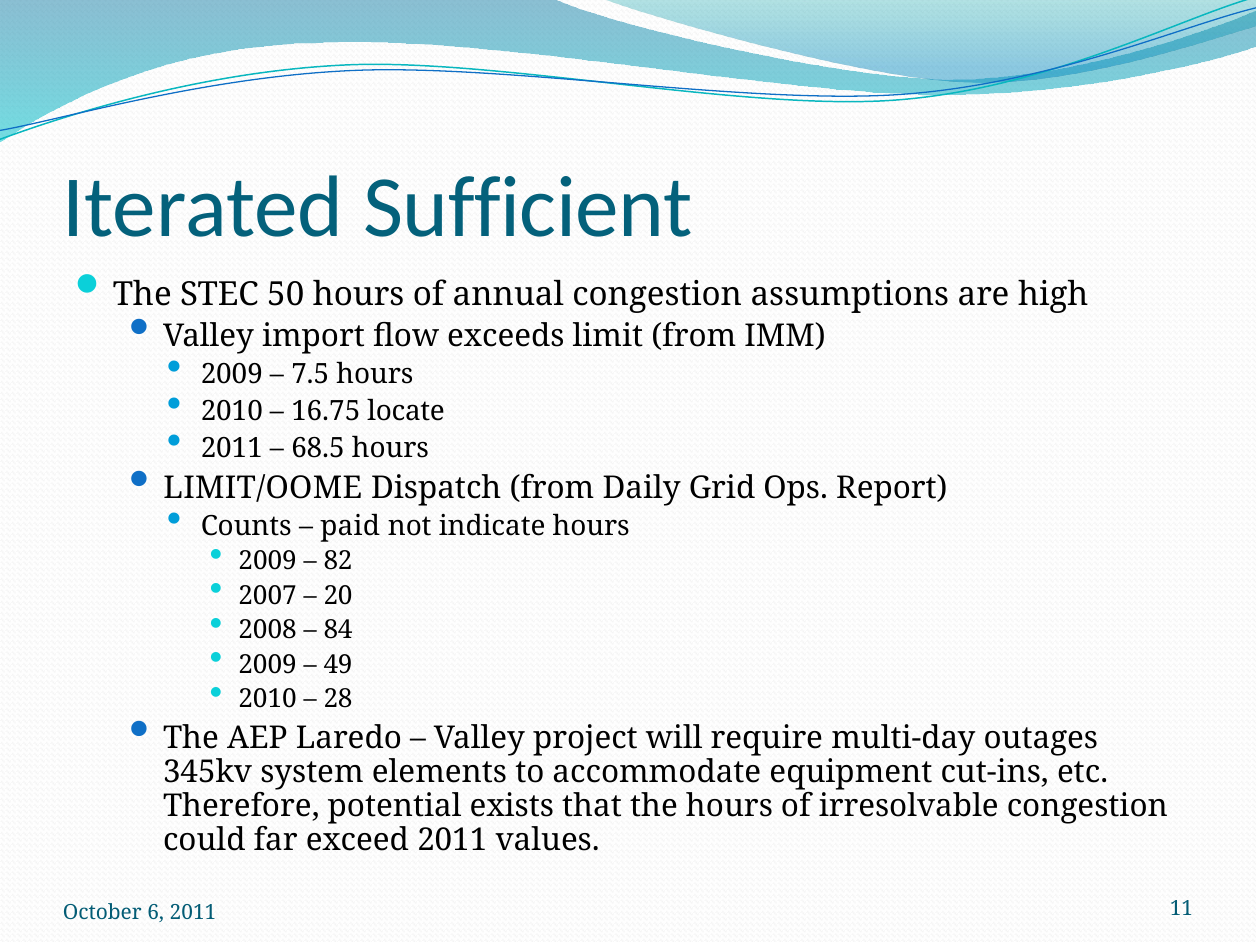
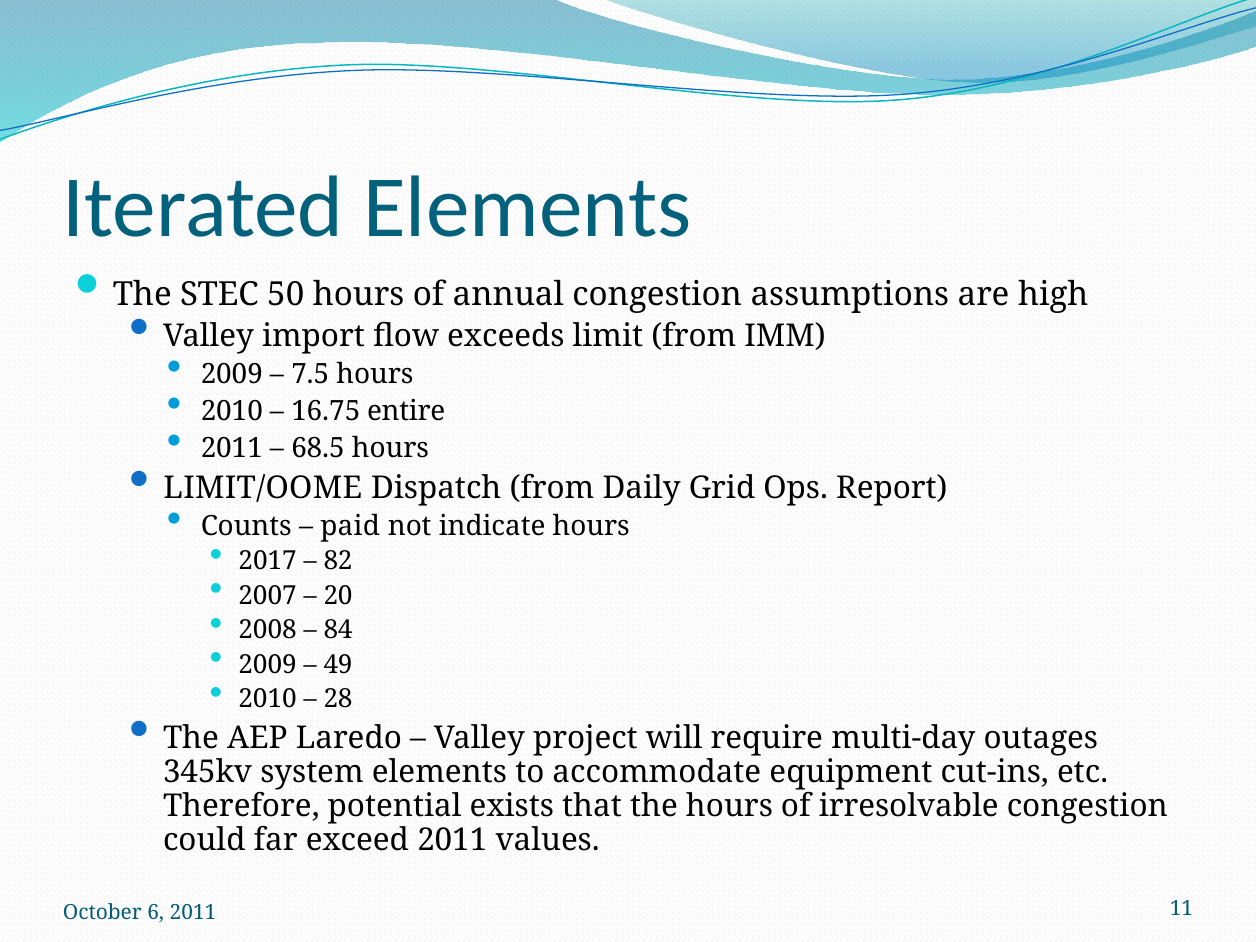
Iterated Sufficient: Sufficient -> Elements (528, 207)
locate: locate -> entire (406, 411)
2009: 2009 -> 2017 (268, 561)
